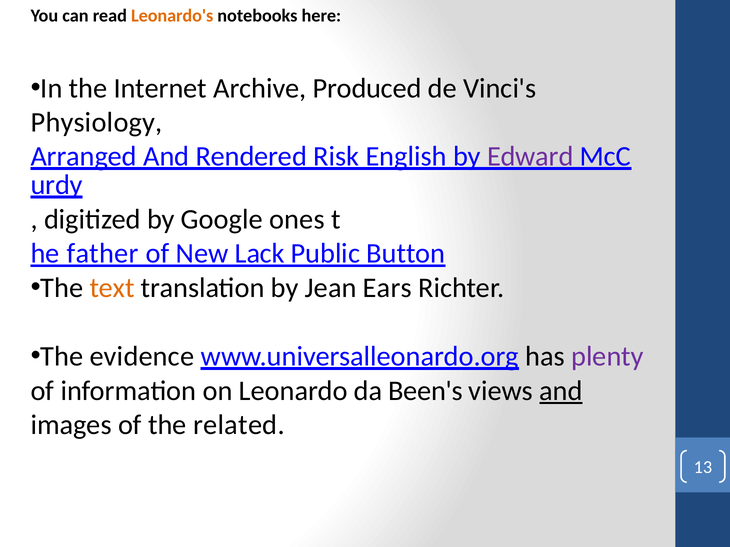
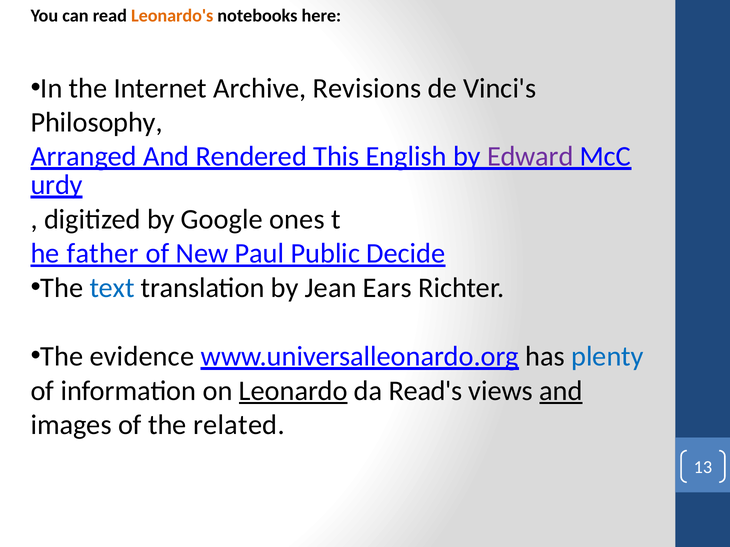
Produced: Produced -> Revisions (367, 88)
Physiology: Physiology -> Philosophy (97, 122)
Risk: Risk -> This (336, 156)
Lack: Lack -> Paul (260, 254)
Button: Button -> Decide (406, 254)
text colour: orange -> blue (112, 288)
plenty colour: purple -> blue (607, 357)
Leonardo underline: none -> present (293, 391)
Been's: Been's -> Read's (426, 391)
